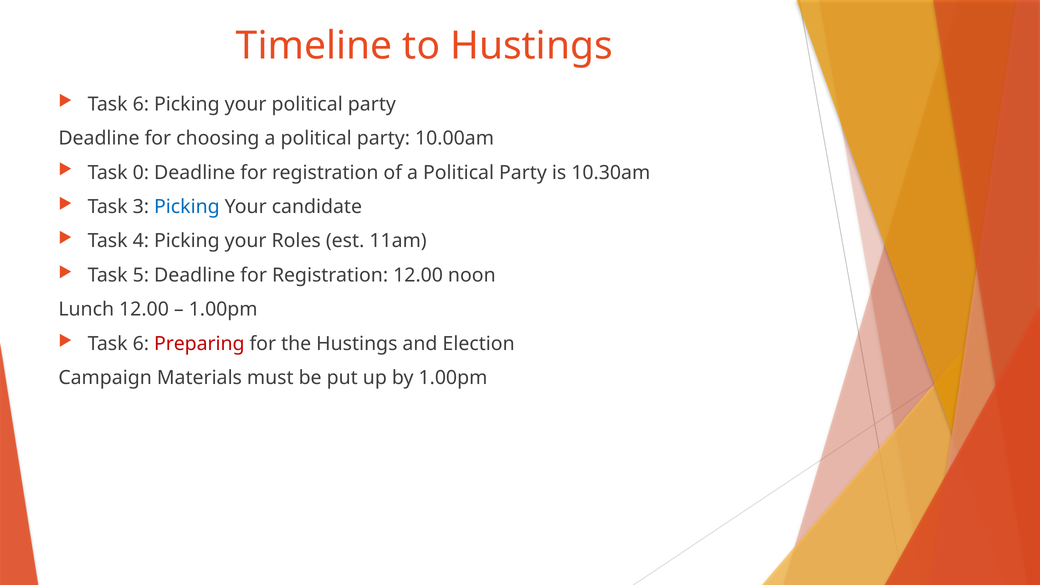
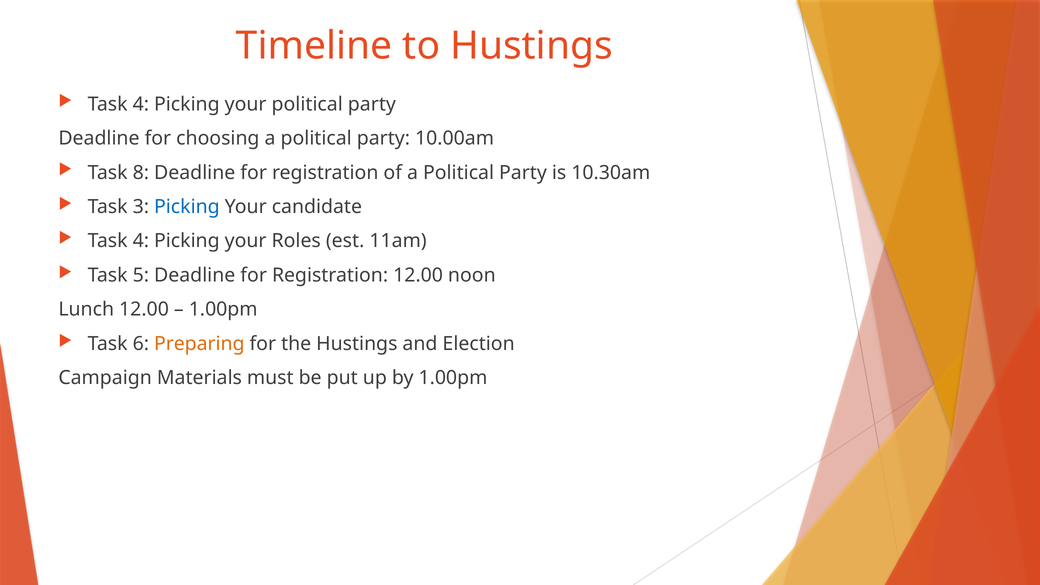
6: 6 -> 4 (141, 104)
0: 0 -> 8 (141, 173)
Preparing colour: red -> orange (199, 344)
